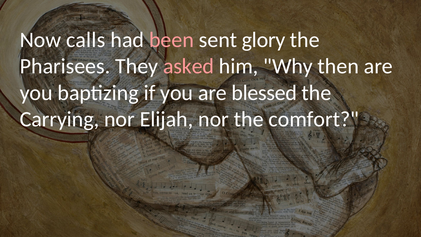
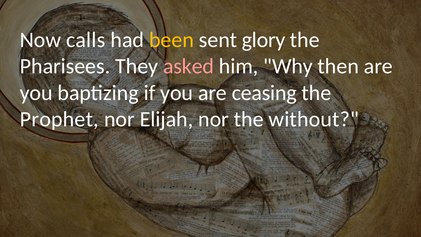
been colour: pink -> yellow (172, 40)
blessed: blessed -> ceasing (264, 93)
Carrying: Carrying -> Prophet (59, 119)
comfort: comfort -> without (314, 119)
